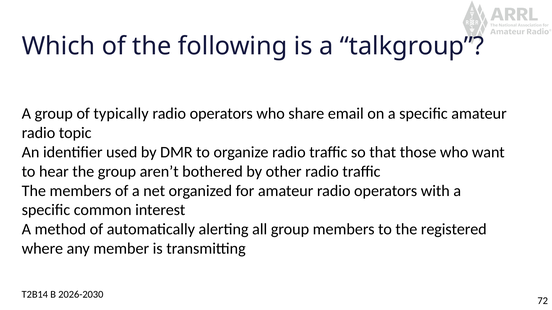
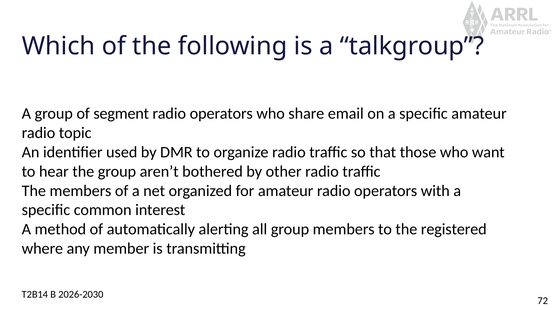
typically: typically -> segment (121, 114)
